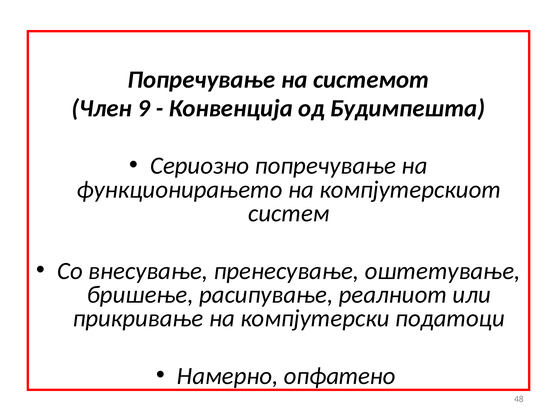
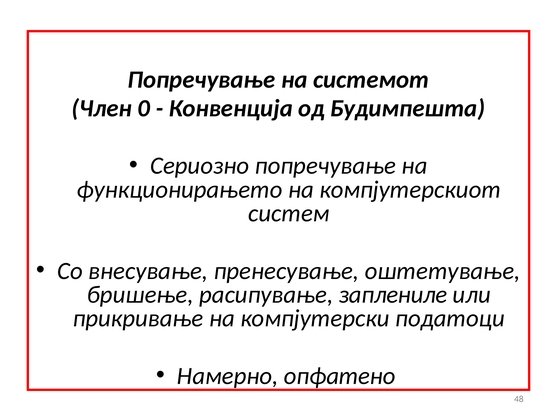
9: 9 -> 0 (144, 108)
реалниот: реалниот -> заплениле (393, 294)
